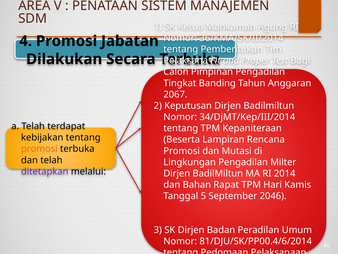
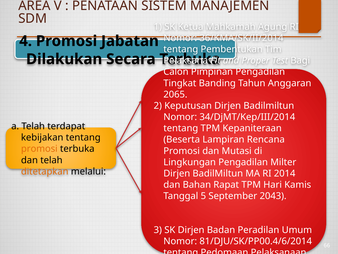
2067: 2067 -> 2065 (175, 94)
ditetapkan colour: purple -> orange (45, 171)
2046: 2046 -> 2043 (273, 196)
